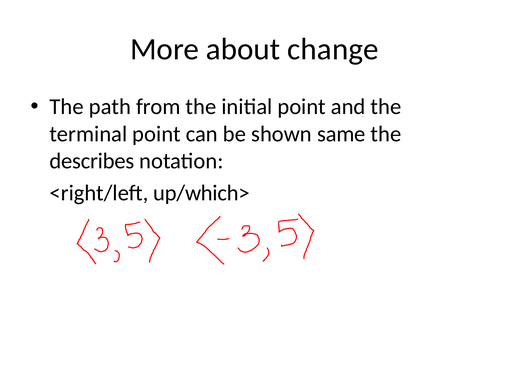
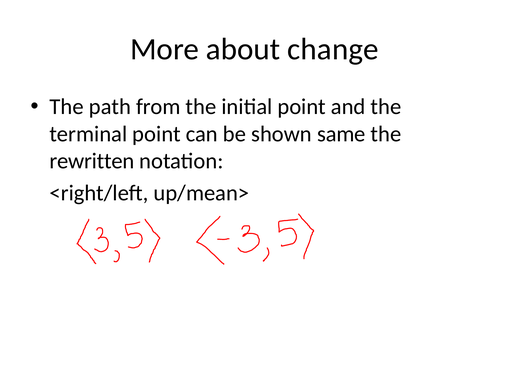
describes: describes -> rewritten (92, 161)
up/which>: up/which> -> up/mean> (201, 193)
